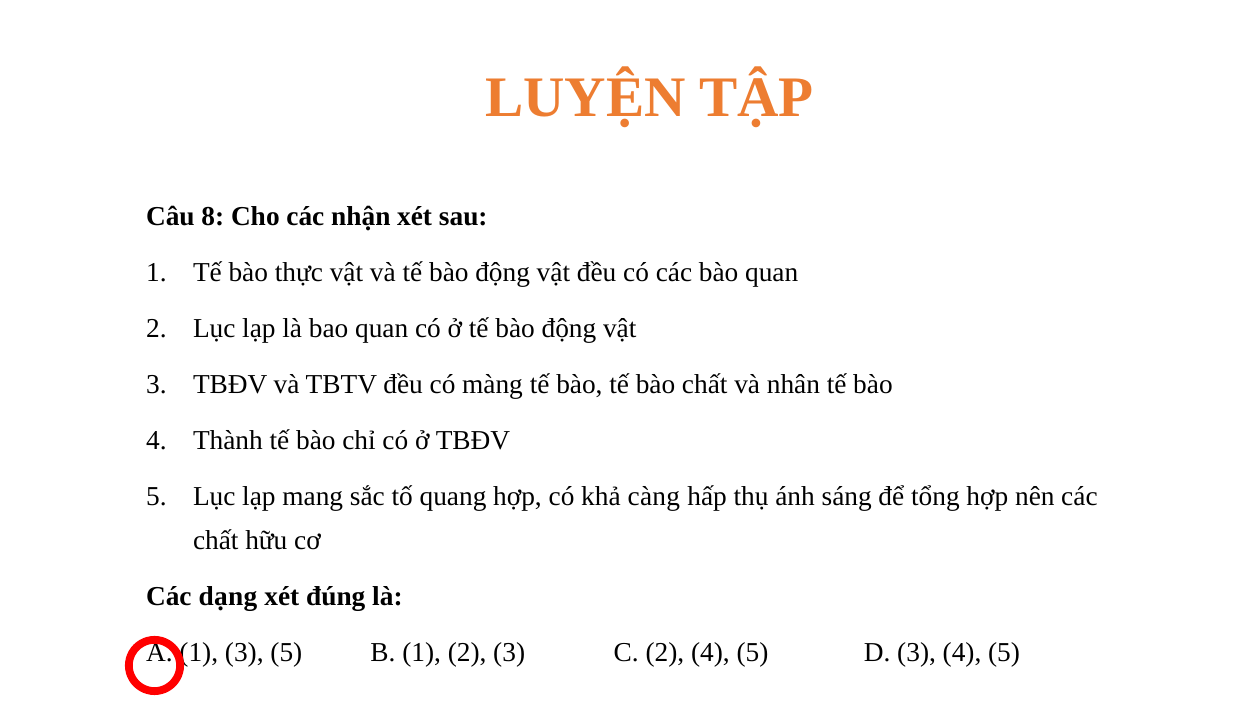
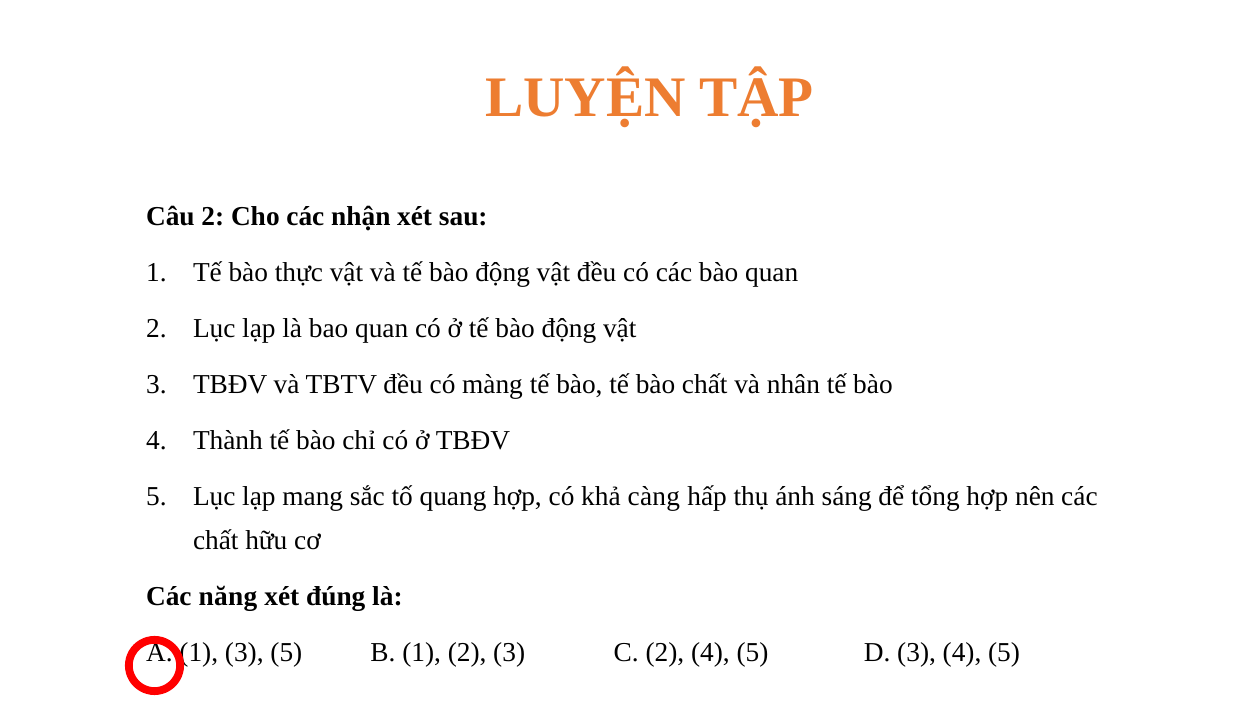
Câu 8: 8 -> 2 (213, 216)
dạng: dạng -> năng (228, 596)
